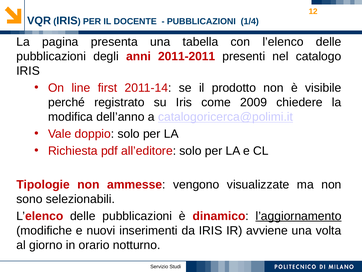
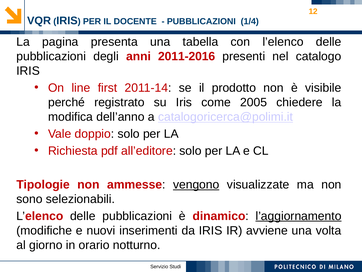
2011-2011: 2011-2011 -> 2011-2016 (187, 56)
2009: 2009 -> 2005 (254, 102)
vengono underline: none -> present (196, 184)
